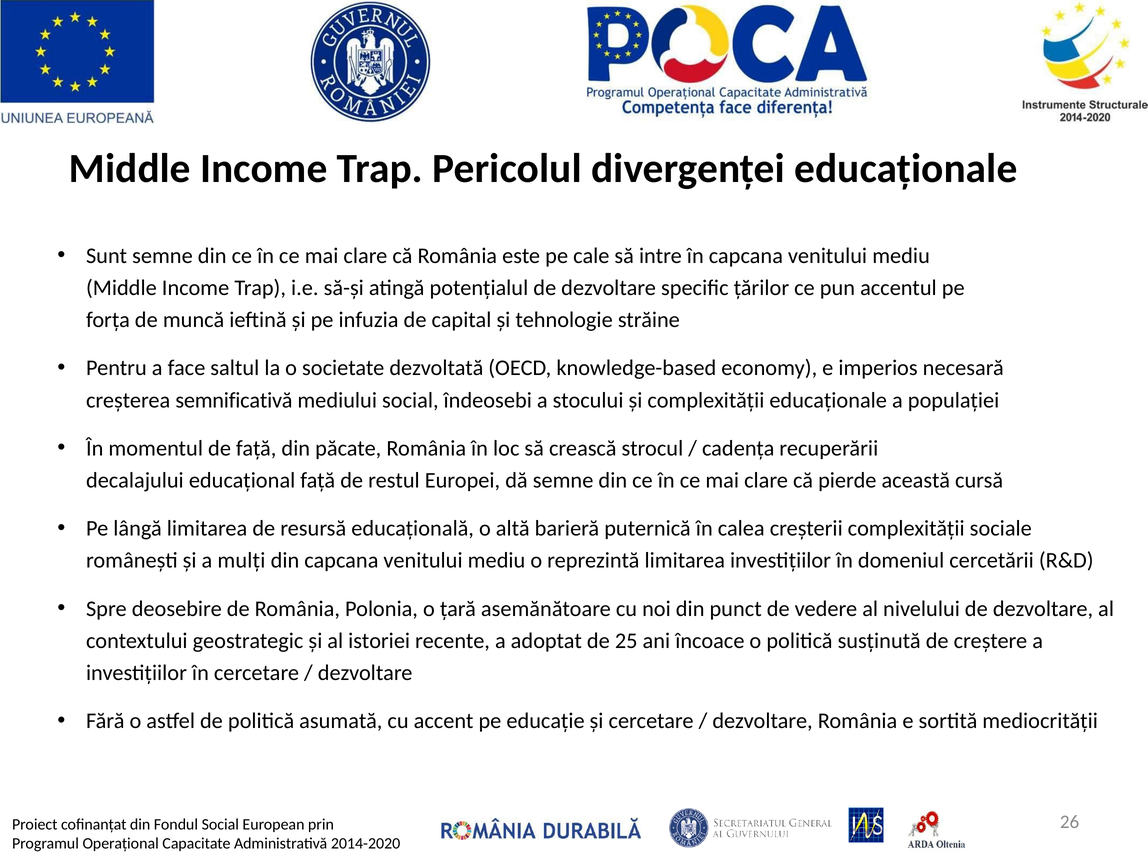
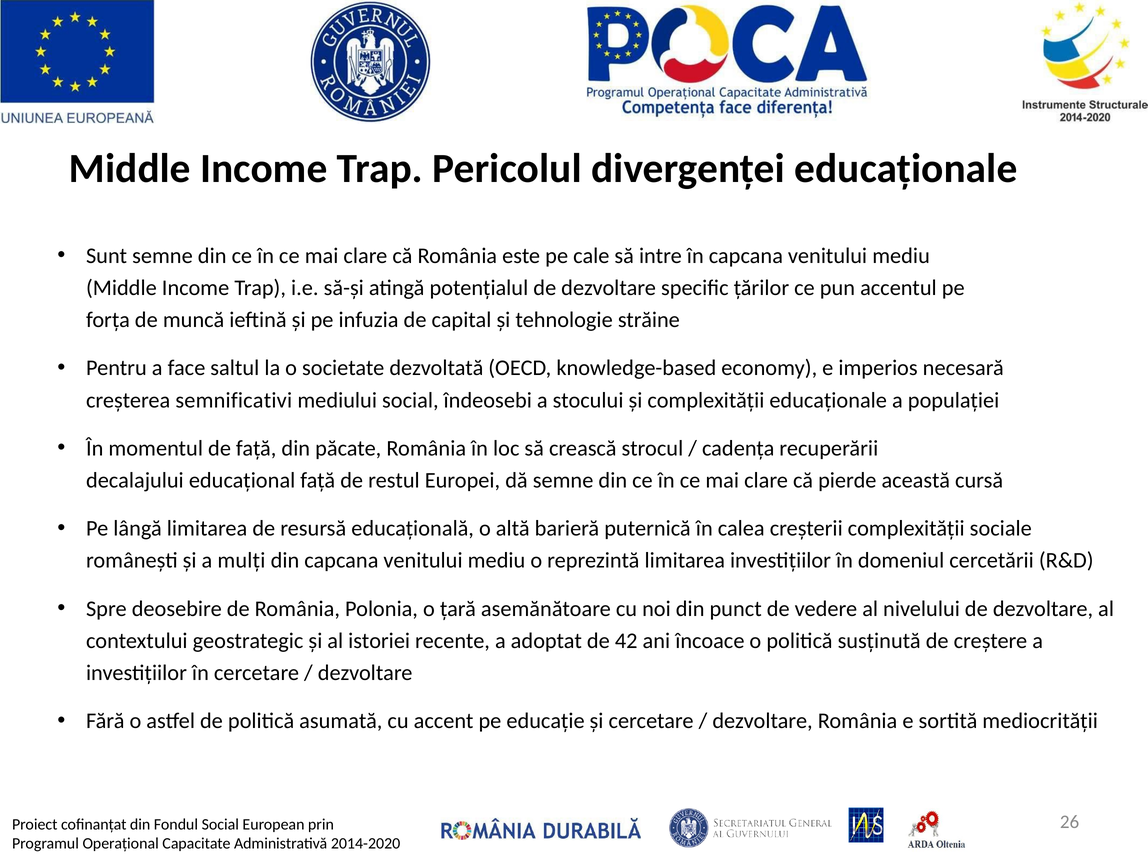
semnificativă: semnificativă -> semnificativi (234, 400)
25: 25 -> 42 (626, 641)
